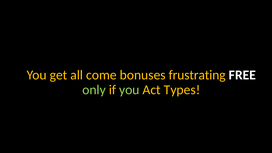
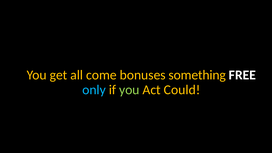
frustrating: frustrating -> something (197, 75)
only colour: light green -> light blue (94, 90)
Types: Types -> Could (182, 90)
